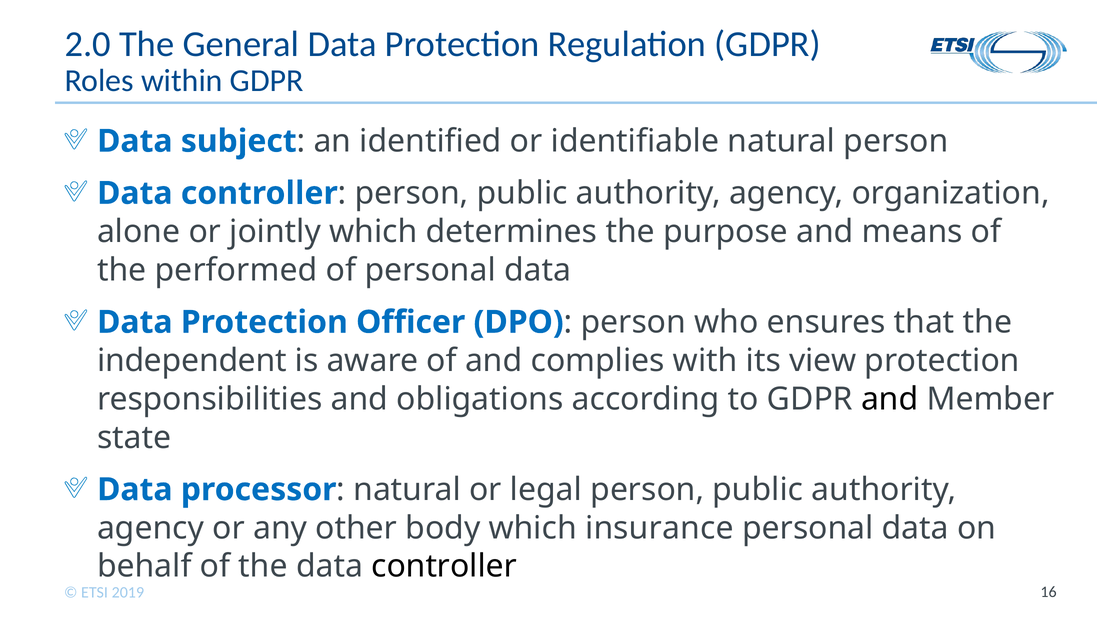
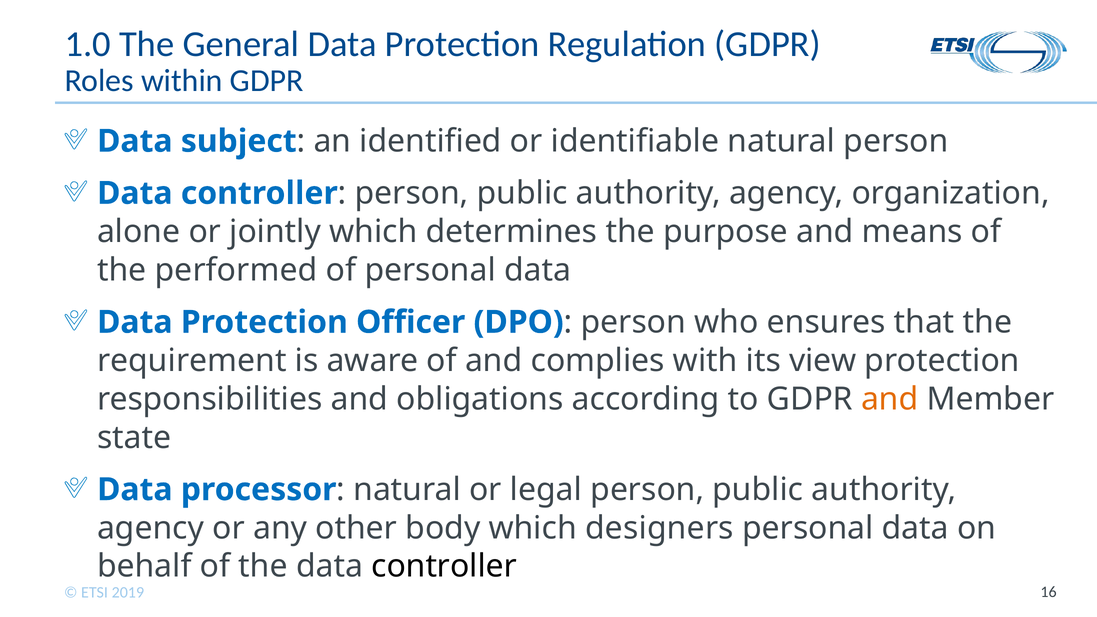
2.0: 2.0 -> 1.0 (88, 44)
independent: independent -> requirement (192, 361)
and colour: black -> orange (890, 399)
insurance: insurance -> designers (659, 528)
